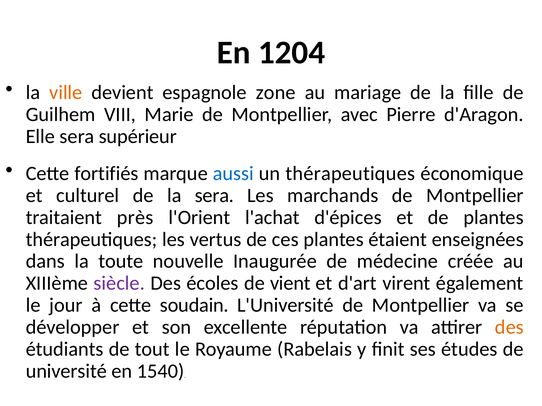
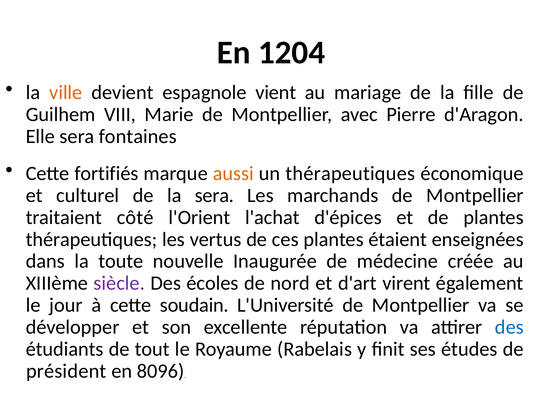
zone: zone -> vient (276, 93)
supérieur: supérieur -> fontaines (138, 137)
aussi colour: blue -> orange (233, 174)
près: près -> côté (135, 218)
vient: vient -> nord (290, 284)
des colour: orange -> blue (509, 328)
université: université -> président (66, 371)
1540: 1540 -> 8096 (161, 371)
